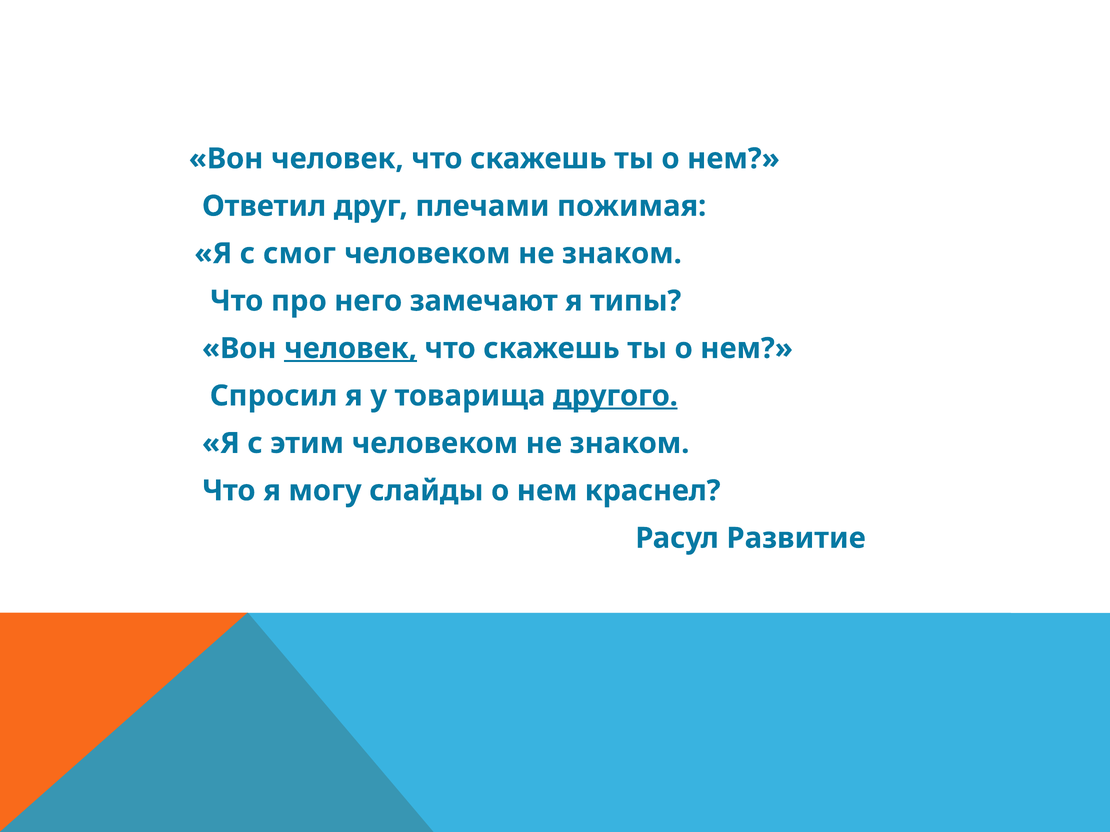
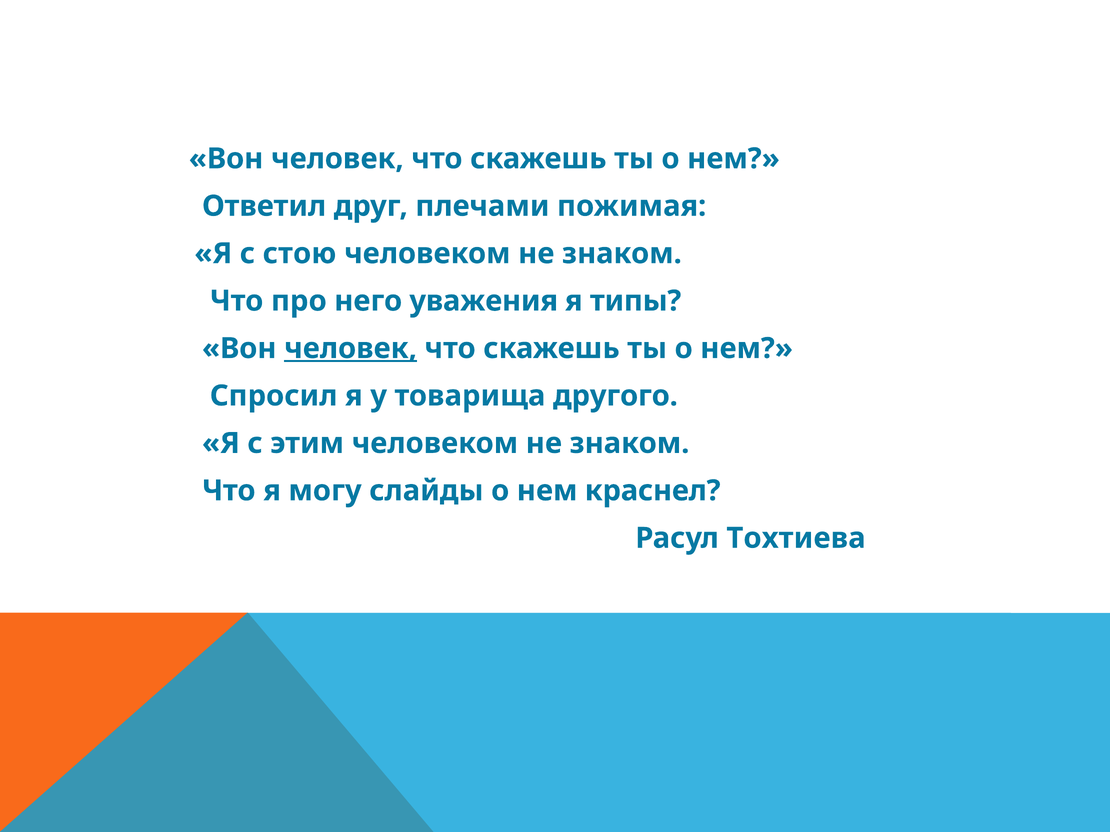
смог: смог -> стою (299, 254)
замечают: замечают -> уважения (484, 301)
другого underline: present -> none (615, 396)
Развитие: Развитие -> Тохтиева (796, 538)
